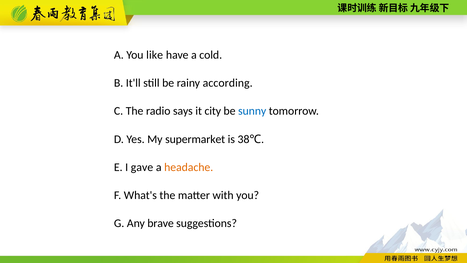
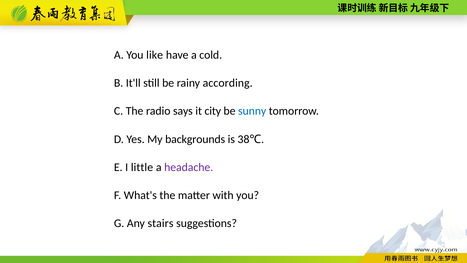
supermarket: supermarket -> backgrounds (195, 139)
gave: gave -> little (142, 167)
headache colour: orange -> purple (189, 167)
brave: brave -> stairs (160, 223)
